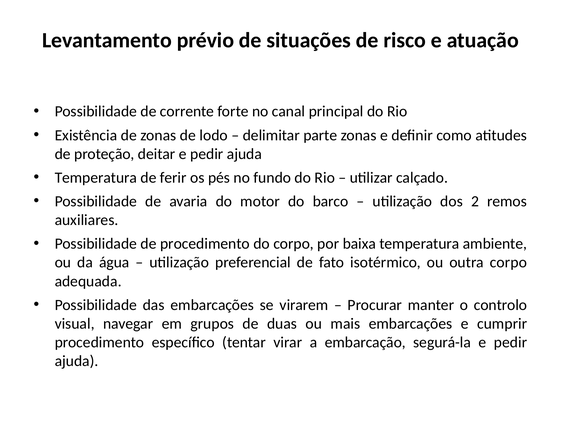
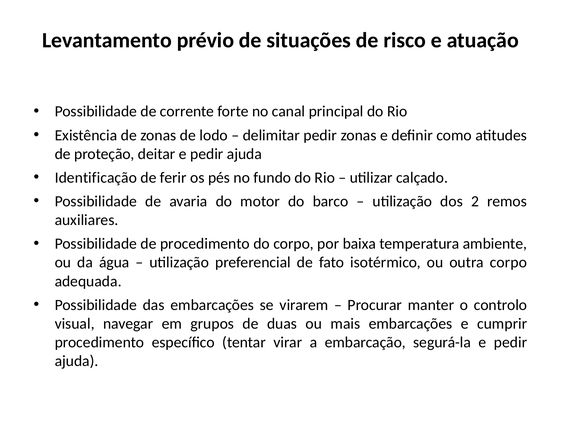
delimitar parte: parte -> pedir (320, 135)
Temperatura: Temperatura -> Identificação (96, 178)
